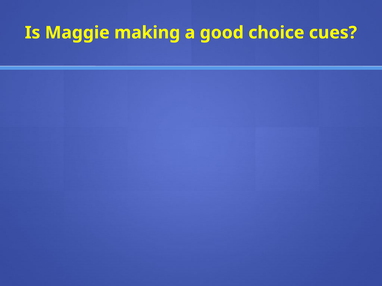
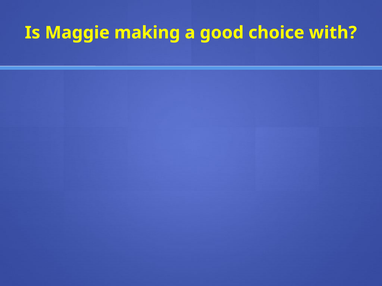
cues: cues -> with (333, 33)
